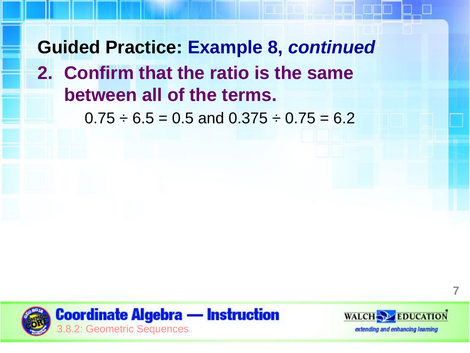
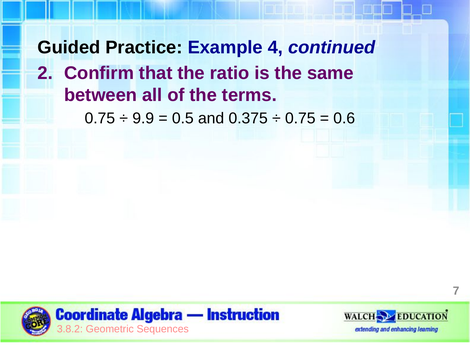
8: 8 -> 4 (275, 47)
6.5: 6.5 -> 9.9 (143, 118)
6.2: 6.2 -> 0.6 (344, 118)
